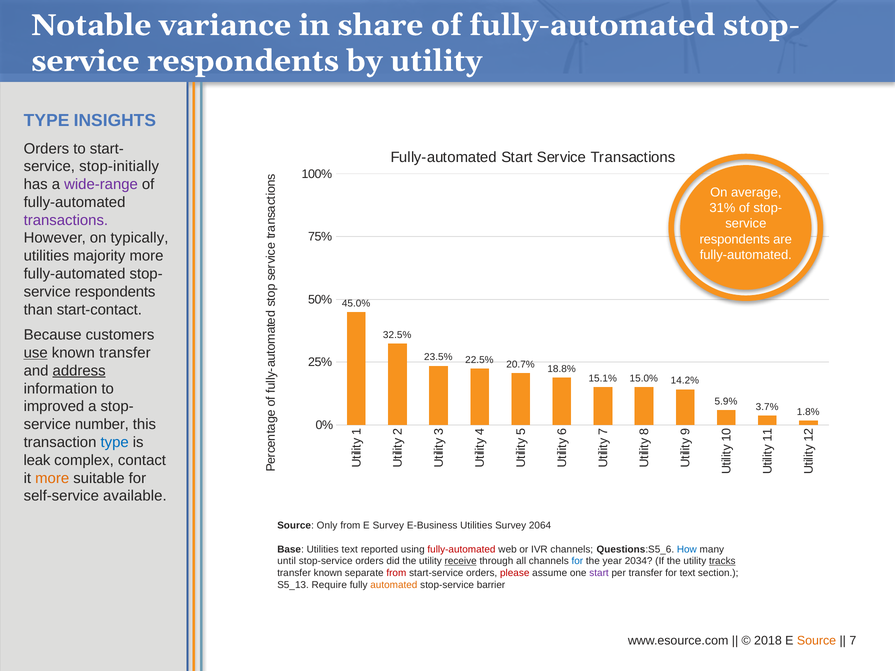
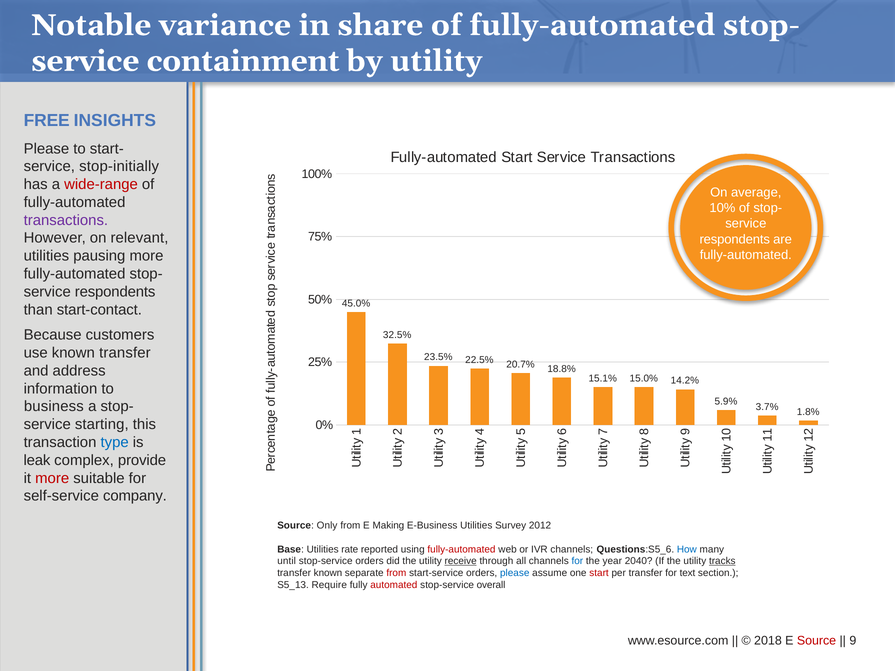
respondents: respondents -> containment (243, 61)
TYPE: TYPE -> FREE (47, 120)
Orders: Orders -> Please (46, 149)
wide-range colour: purple -> red (101, 184)
31%: 31% -> 10% (722, 208)
typically: typically -> relevant (139, 238)
majority: majority -> pausing (99, 256)
use underline: present -> none (36, 353)
address underline: present -> none (79, 371)
improved: improved -> business (54, 407)
number: number -> starting (102, 425)
contact: contact -> provide (142, 460)
more colour: orange -> red (52, 478)
available: available -> company (135, 496)
E Survey: Survey -> Making (388, 526)
2064: 2064 -> 2012 (540, 526)
Utilities text: text -> rate (350, 549)
2034: 2034 -> 2040 (639, 561)
please colour: red -> blue (515, 573)
start colour: purple -> red (599, 573)
automated colour: orange -> red (394, 585)
barrier: barrier -> overall (491, 585)
Source colour: orange -> red (817, 641)
7: 7 -> 9 (853, 641)
